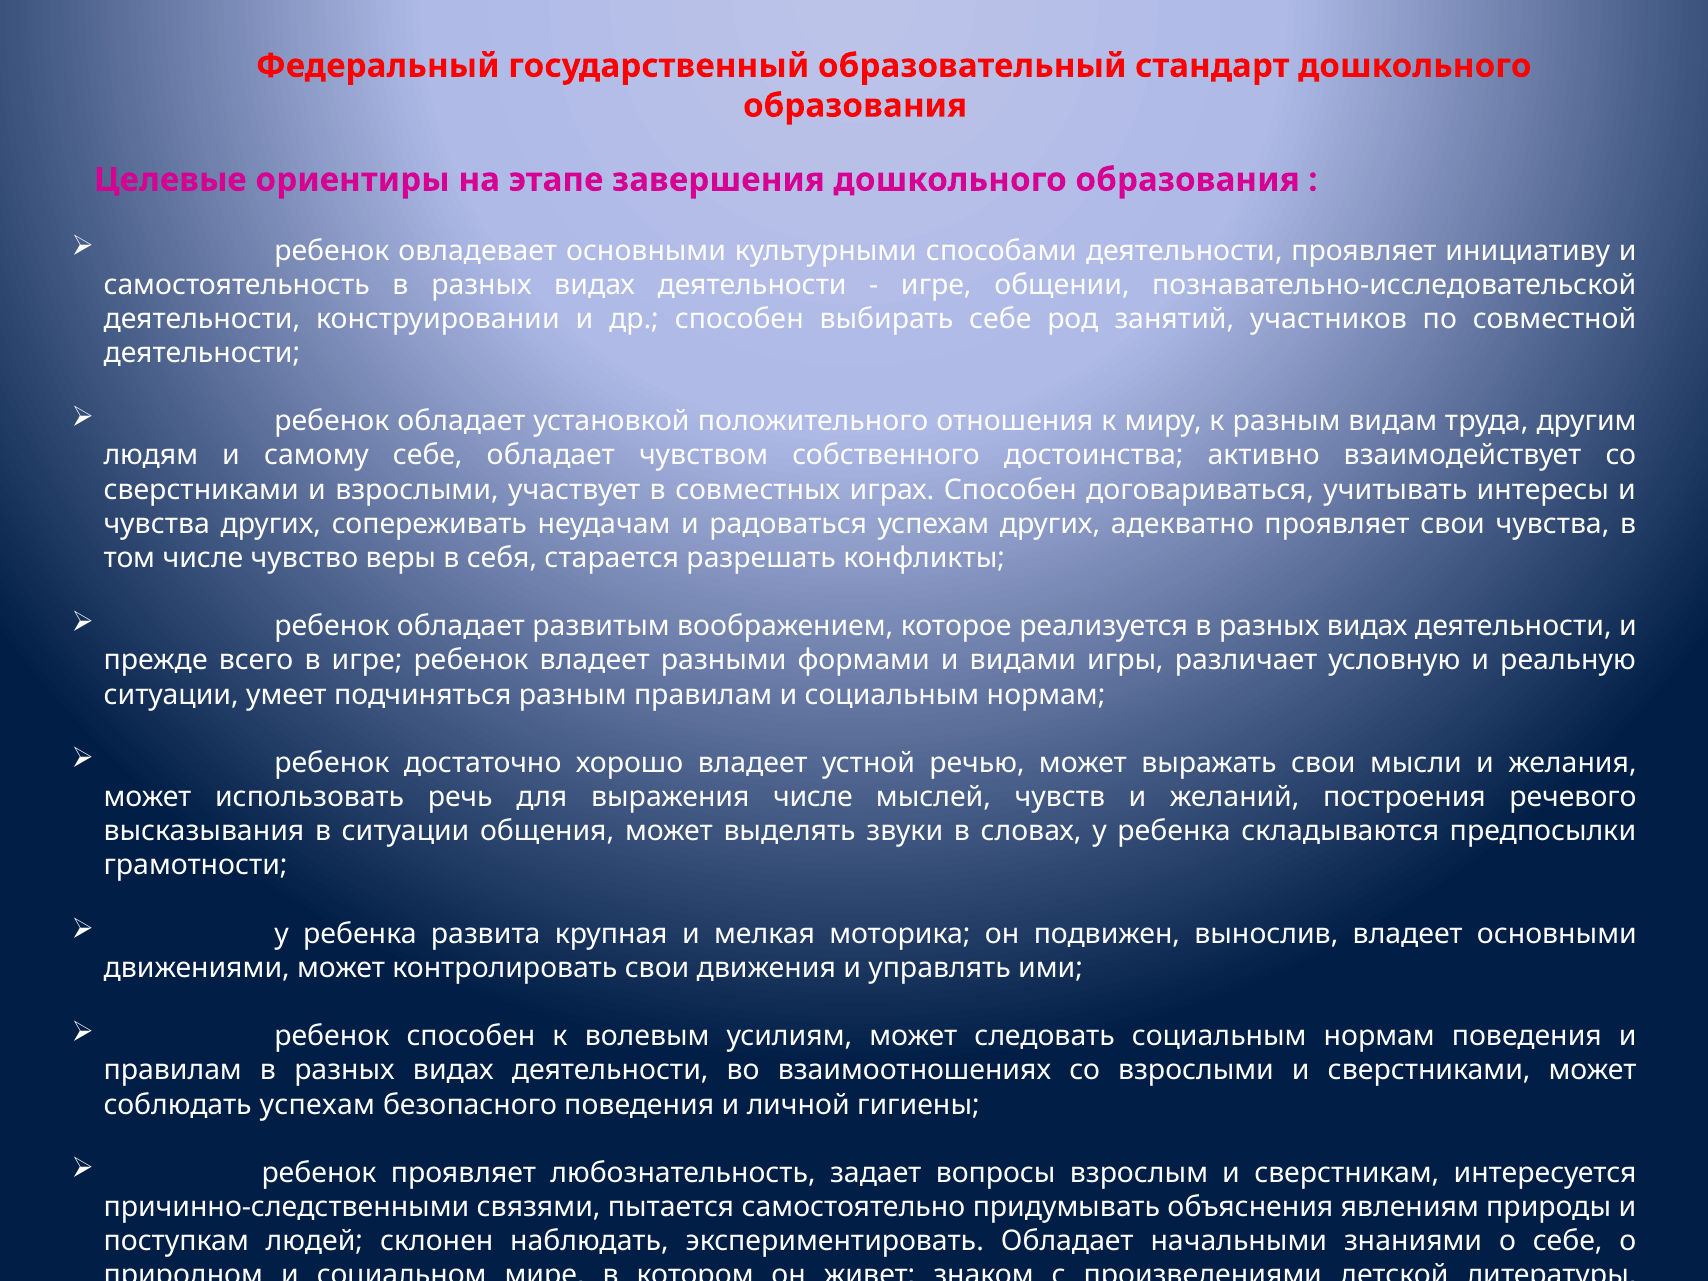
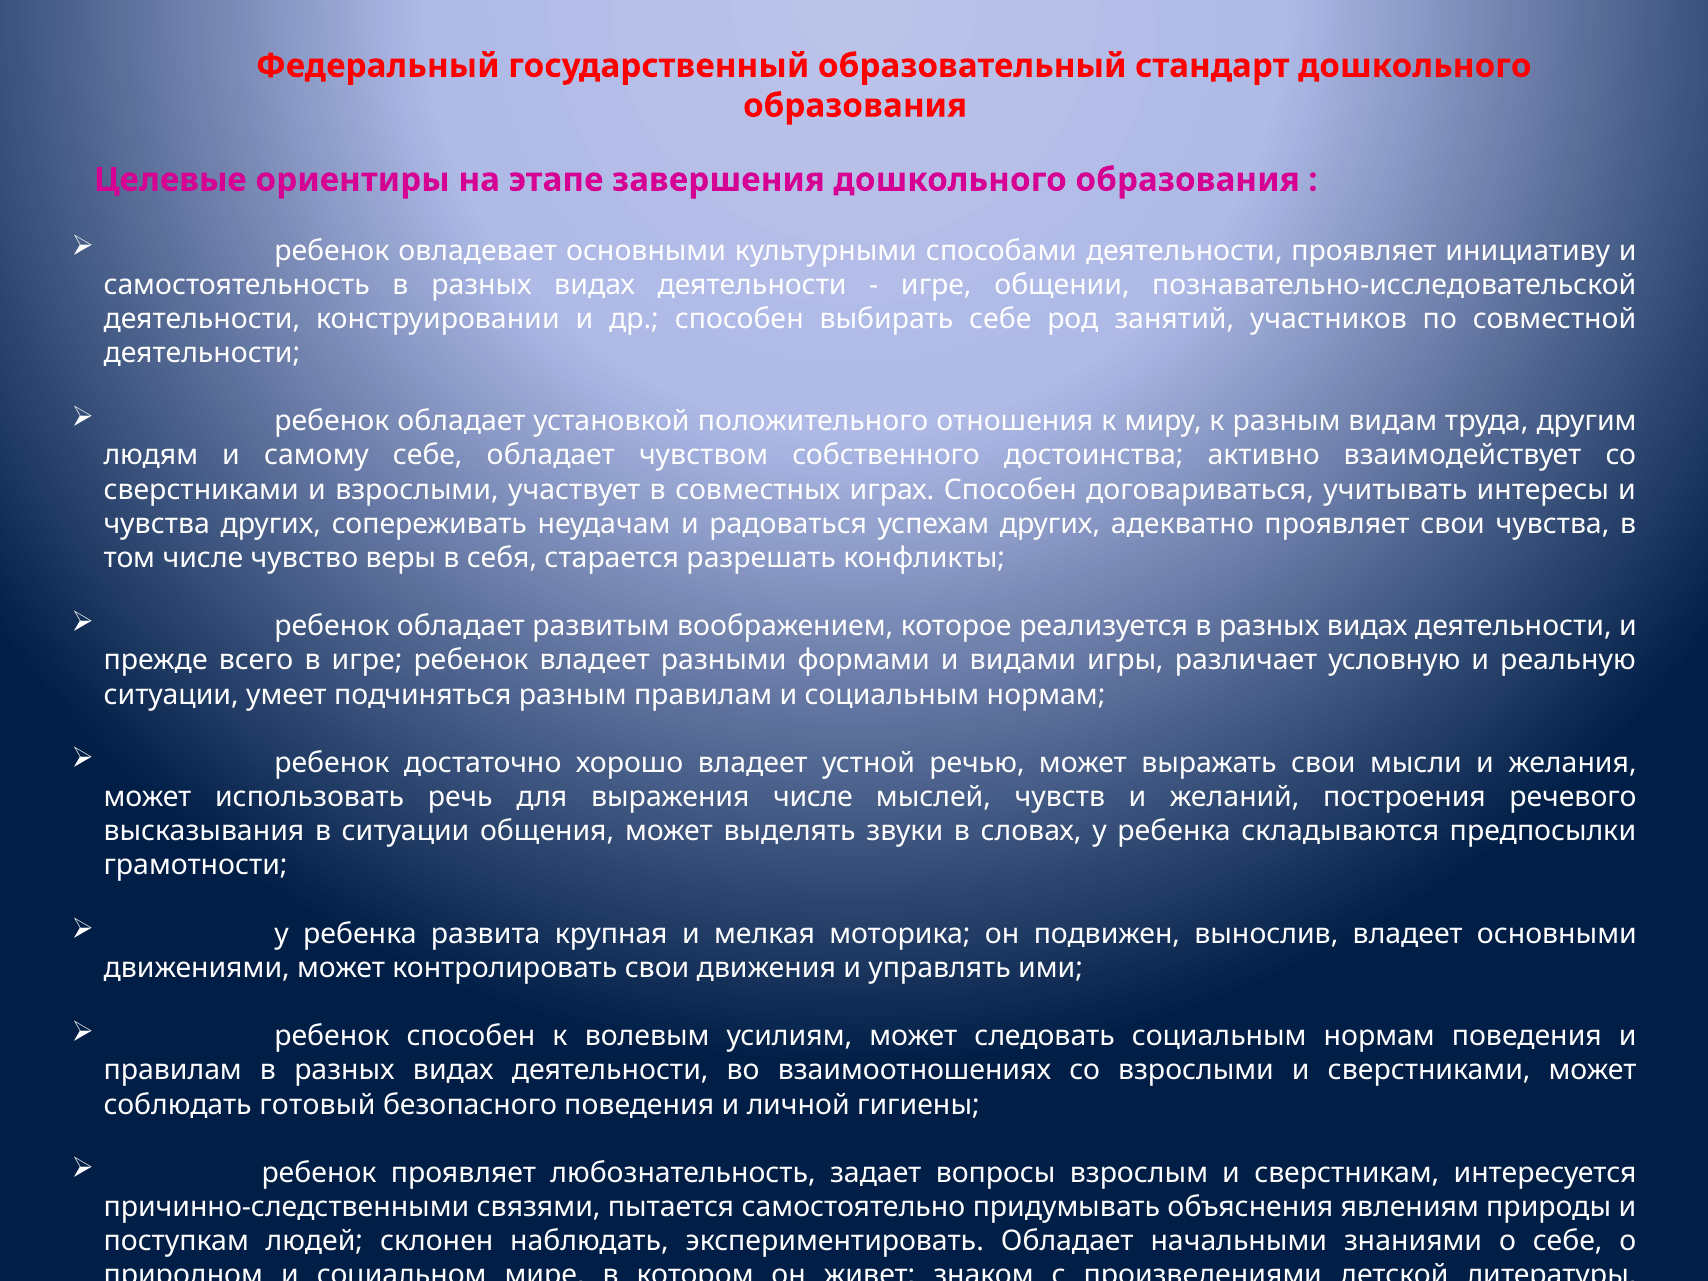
соблюдать успехам: успехам -> готовый (317, 1105)
